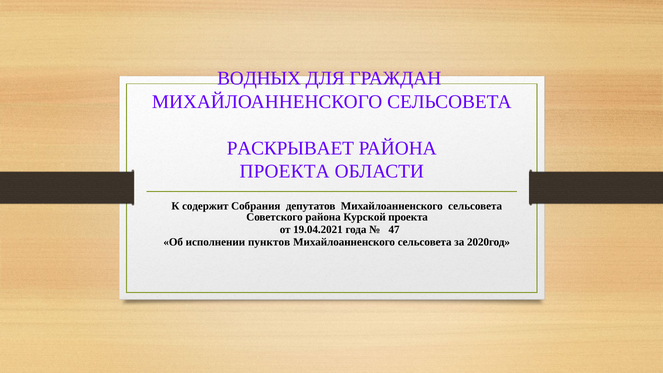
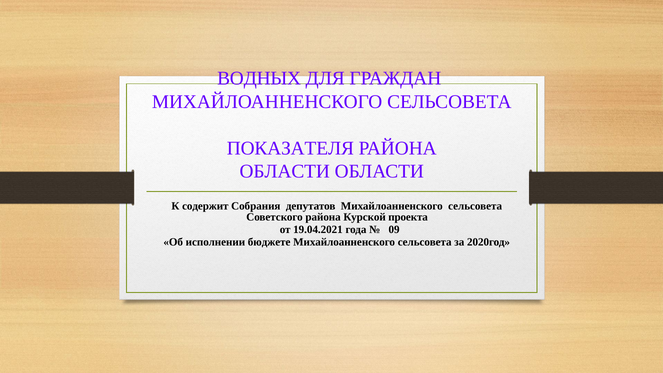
РАСКРЫВАЕТ: РАСКРЫВАЕТ -> ПОКАЗАТЕЛЯ (290, 148)
ПРОЕКТА: ПРОЕКТА -> ОБЛАСТИ (285, 171)
47: 47 -> 09 (394, 230)
пунктов: пунктов -> бюджете (269, 242)
